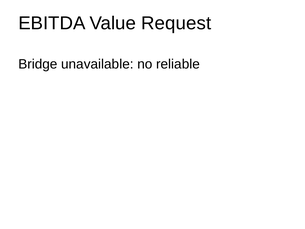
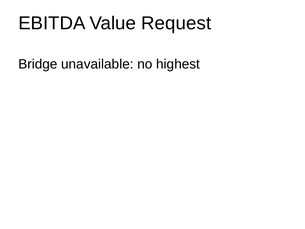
reliable: reliable -> highest (178, 64)
